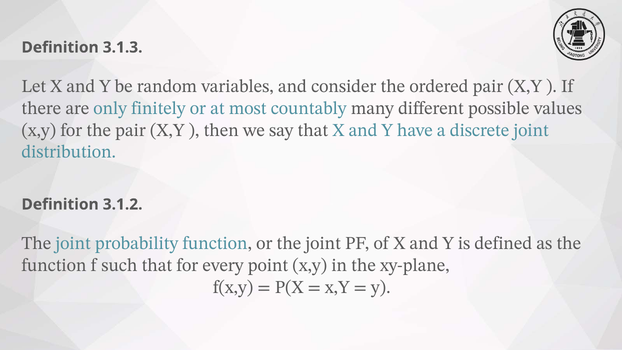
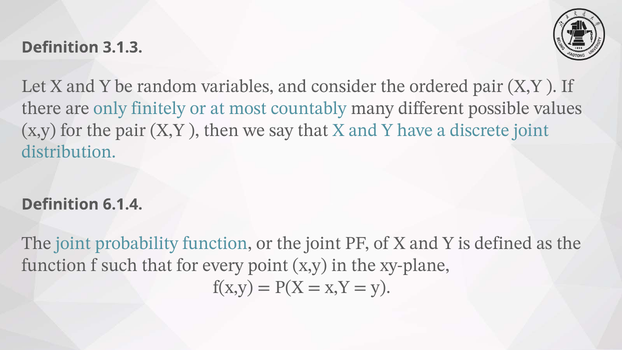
3.1.2: 3.1.2 -> 6.1.4 (123, 204)
